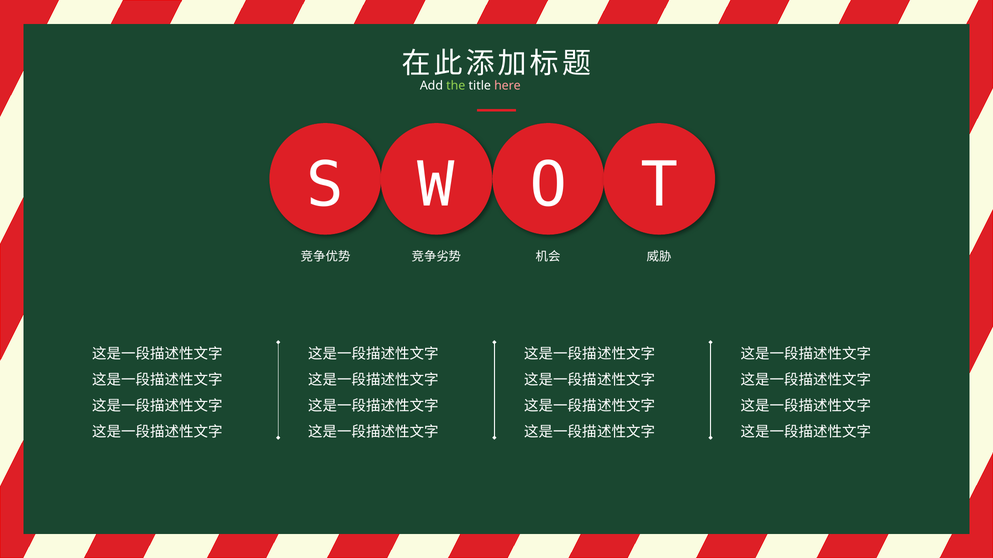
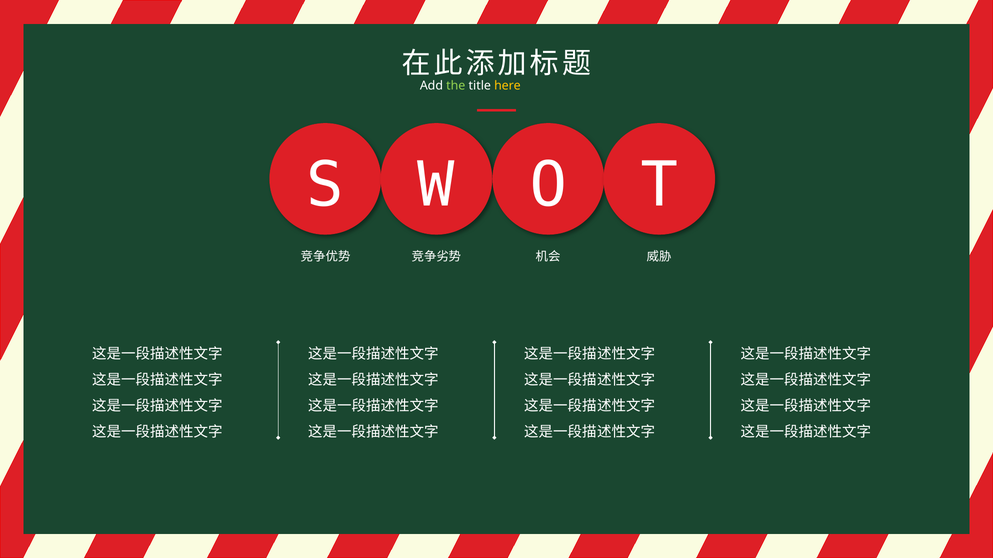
here colour: pink -> yellow (507, 86)
